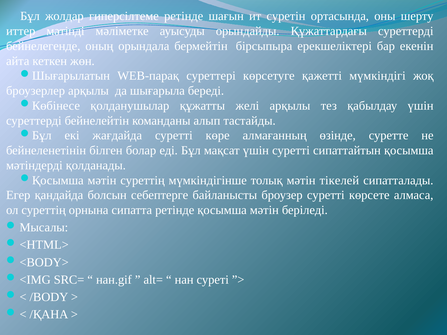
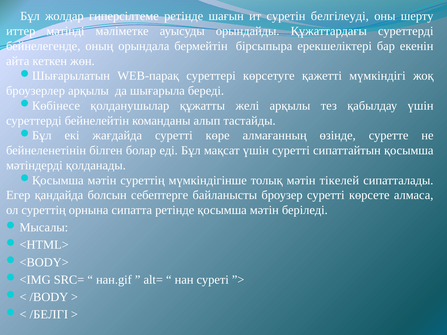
ортасында: ортасында -> белгілеуді (340, 16)
/ҚАНА: /ҚАНА -> /БЕЛГІ (49, 315)
